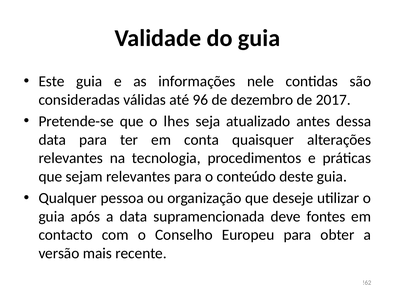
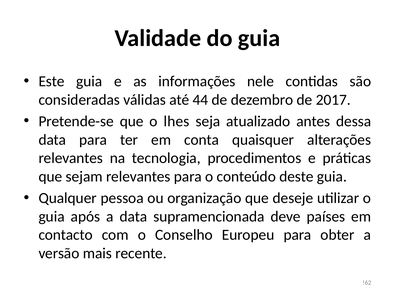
96: 96 -> 44 (200, 100)
fontes: fontes -> países (326, 217)
